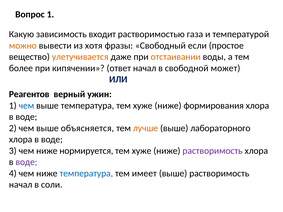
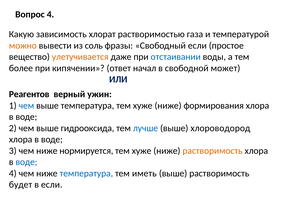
Вопрос 1: 1 -> 4 (50, 14)
входит: входит -> хлорат (102, 34)
хотя: хотя -> соль (94, 46)
отстаивании colour: orange -> blue (176, 57)
объясняется: объясняется -> гидрооксида (87, 128)
лучше colour: orange -> blue (145, 128)
лабораторного: лабораторного -> хлороводород (220, 128)
растворимость colour: purple -> orange (213, 151)
воде colour: purple -> blue (26, 162)
имеет: имеет -> иметь (144, 174)
начал: начал -> будет (21, 185)
в соли: соли -> если (52, 185)
